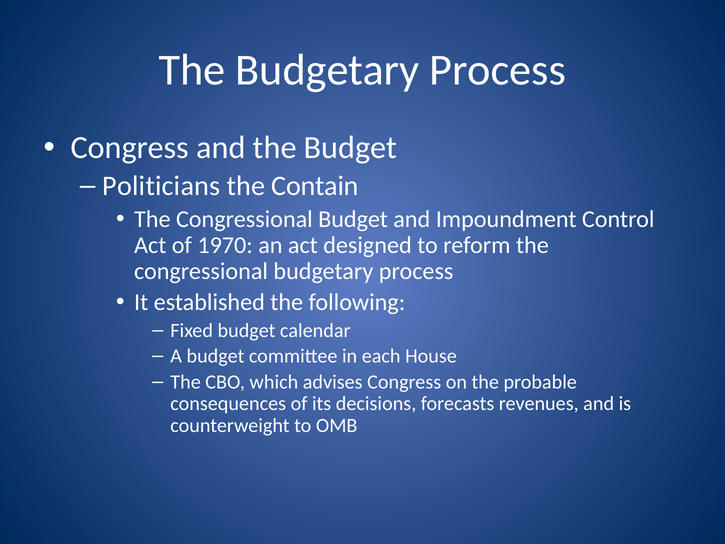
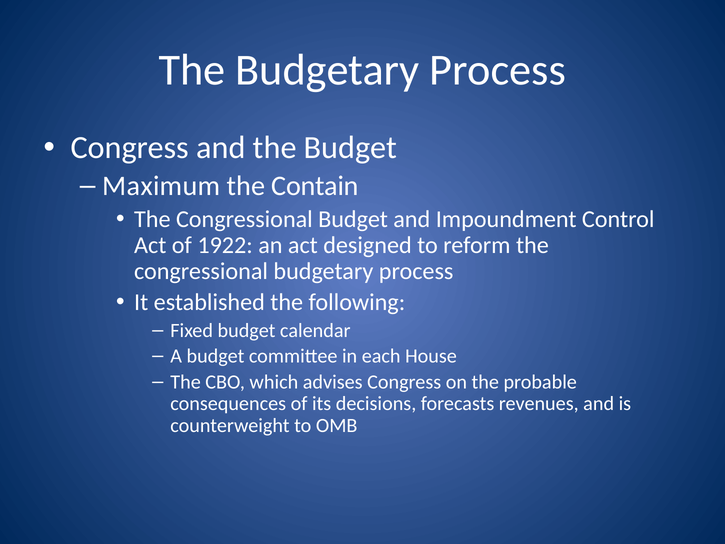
Politicians: Politicians -> Maximum (161, 186)
1970: 1970 -> 1922 (225, 245)
